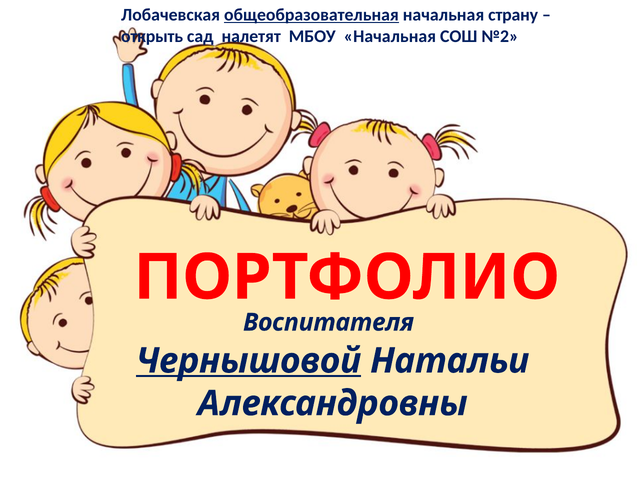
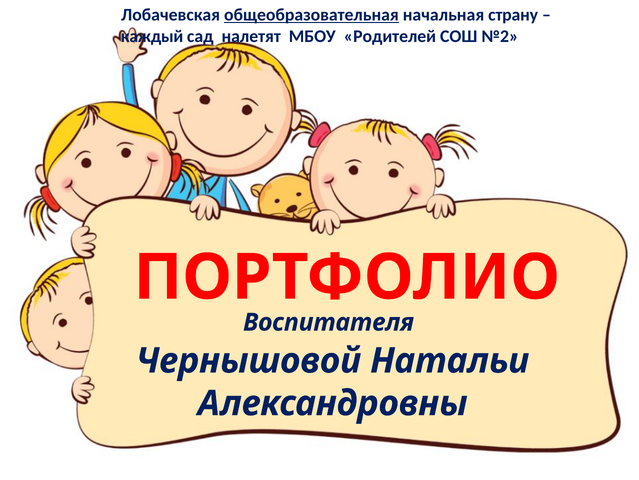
открыть: открыть -> каждый (152, 36)
МБОУ Начальная: Начальная -> Родителей (390, 36)
Чернышовой underline: present -> none (249, 360)
